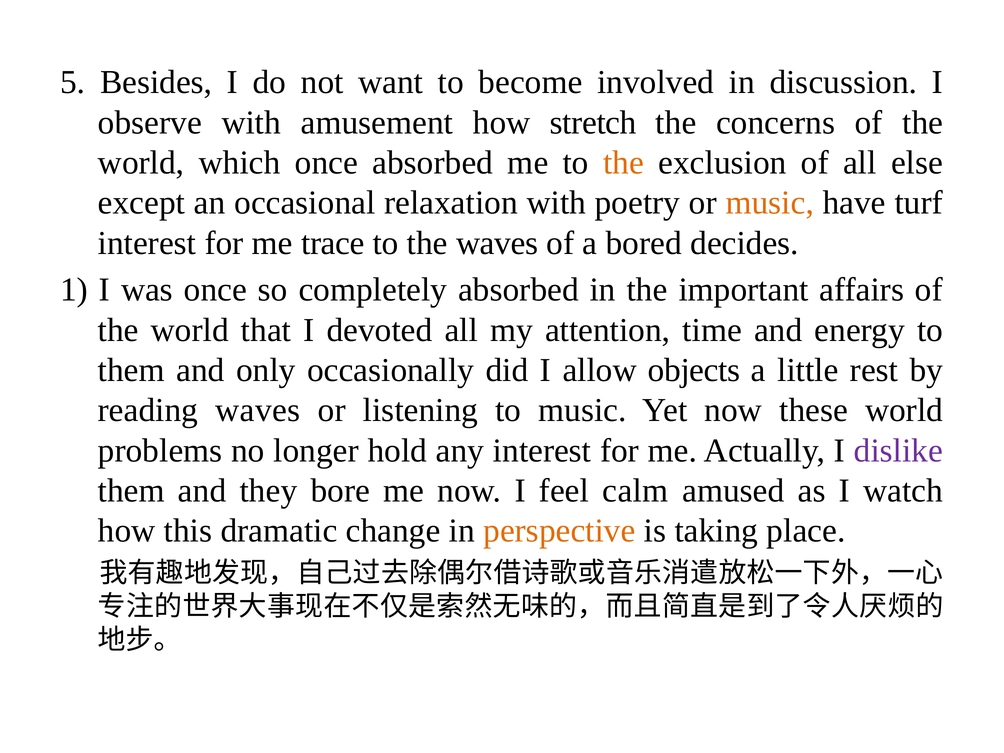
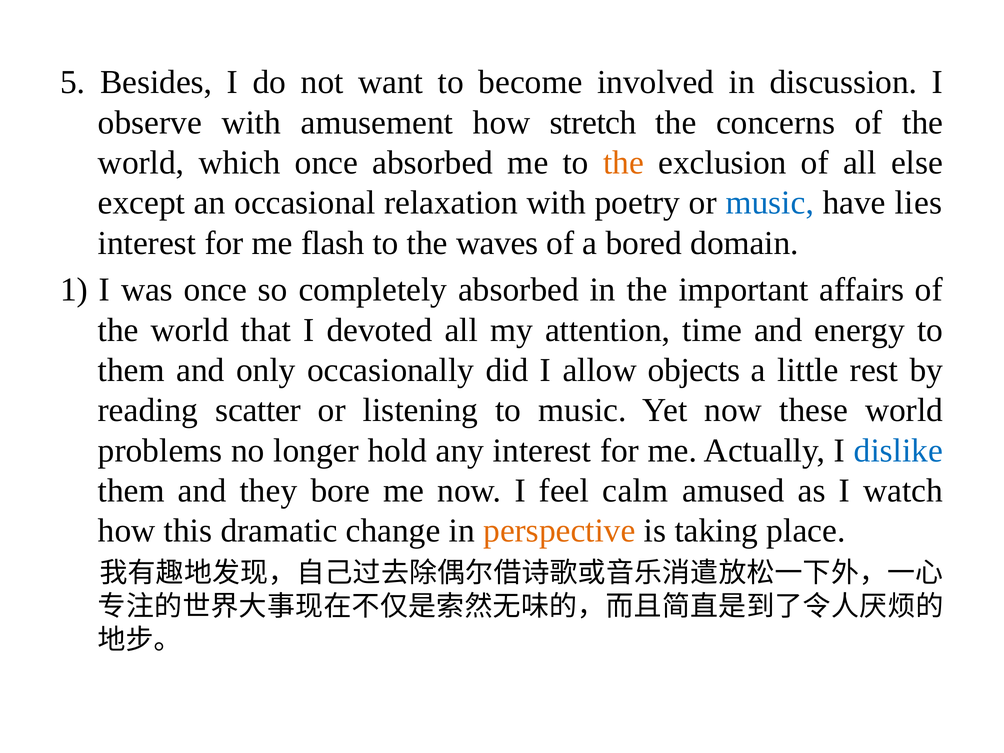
music colour: orange -> blue (770, 203)
turf: turf -> lies (919, 203)
trace: trace -> flash (333, 243)
decides: decides -> domain (745, 243)
reading waves: waves -> scatter (258, 410)
dislike colour: purple -> blue (898, 450)
